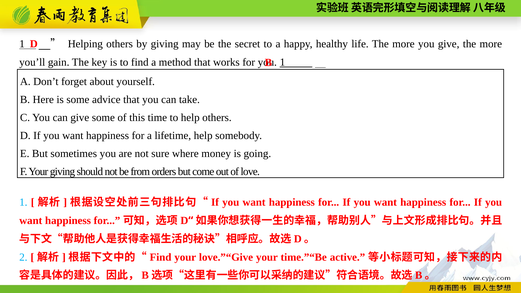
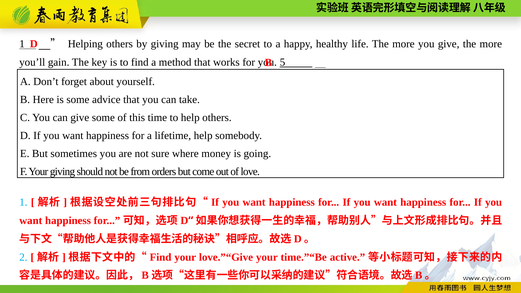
1: 1 -> 5 (283, 62)
